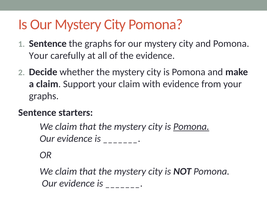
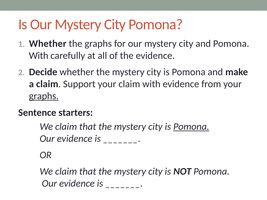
Sentence: Sentence -> Whether (48, 44)
Your: Your -> With (39, 56)
graphs underline: none -> present (44, 96)
